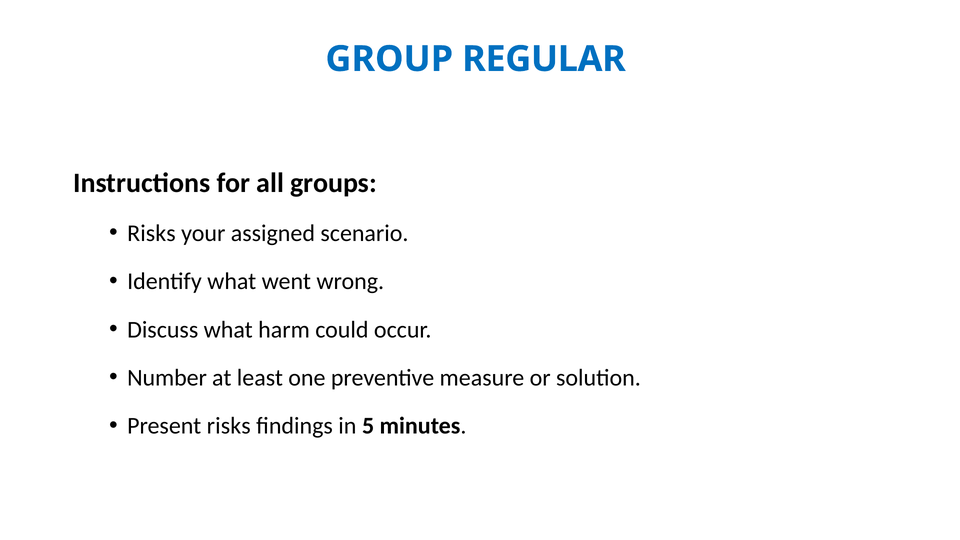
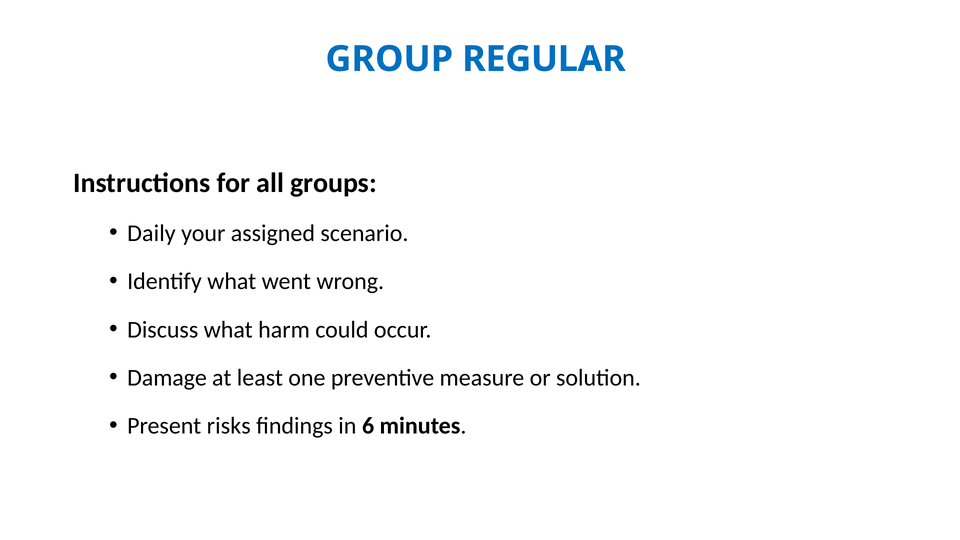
Risks: Risks -> Daily (151, 233)
Number: Number -> Damage (167, 378)
5: 5 -> 6 (368, 426)
